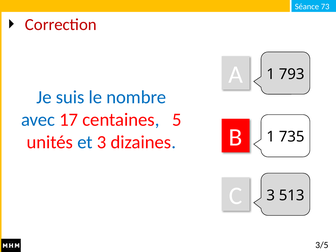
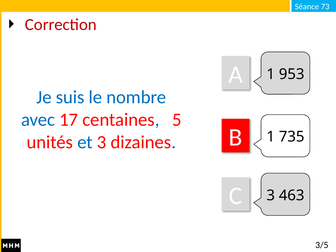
793: 793 -> 953 (292, 74)
513: 513 -> 463 (292, 195)
